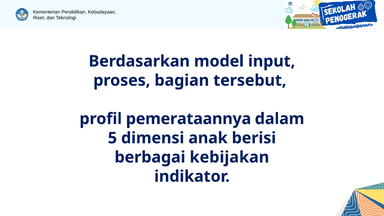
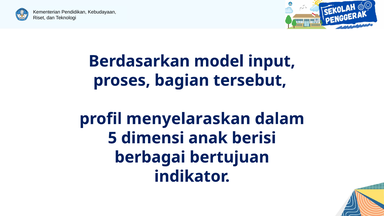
pemerataannya: pemerataannya -> menyelaraskan (188, 119)
kebijakan: kebijakan -> bertujuan (229, 157)
